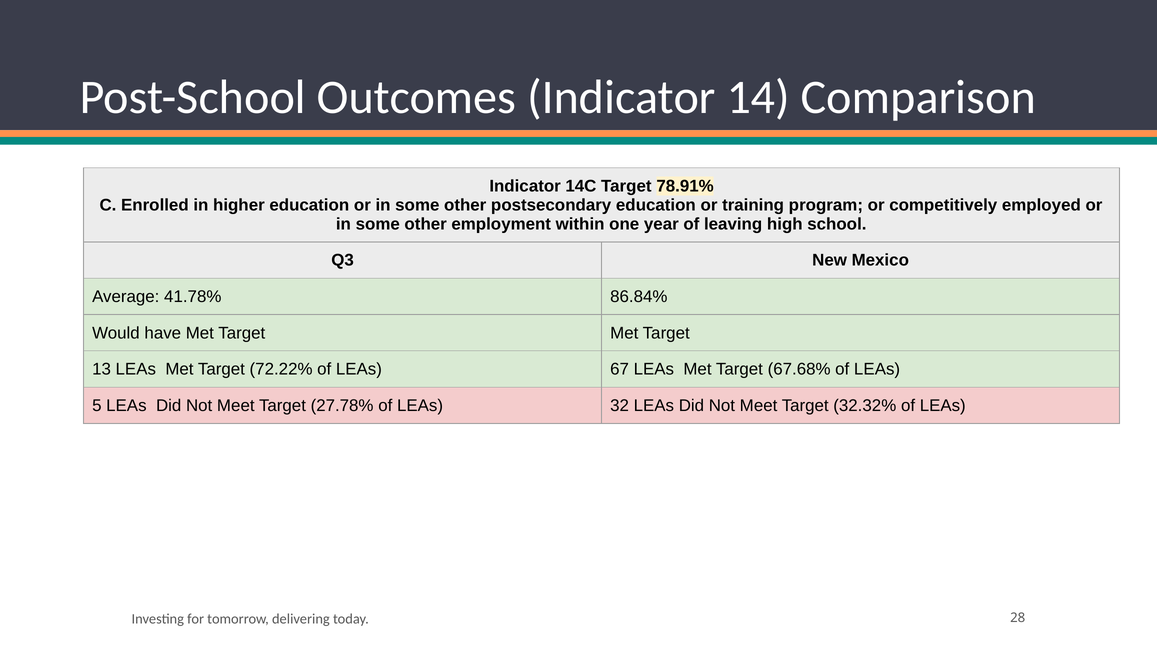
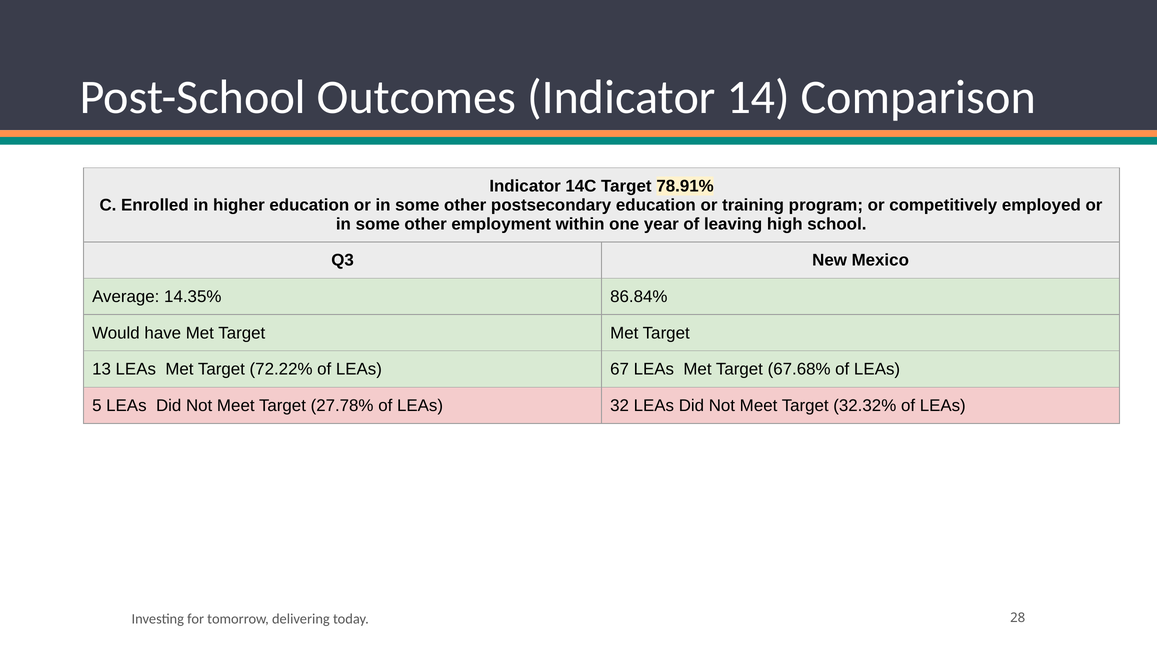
41.78%: 41.78% -> 14.35% (193, 297)
